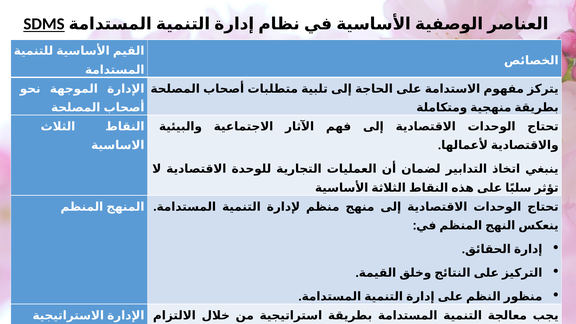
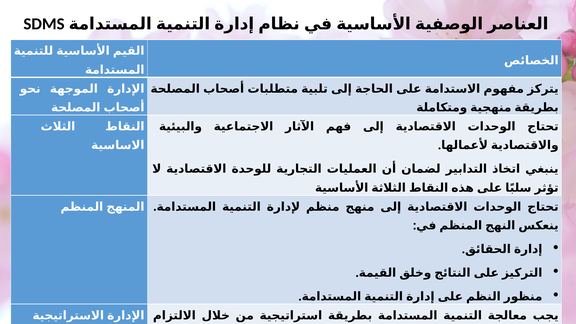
SDMS underline: present -> none (44, 24)
